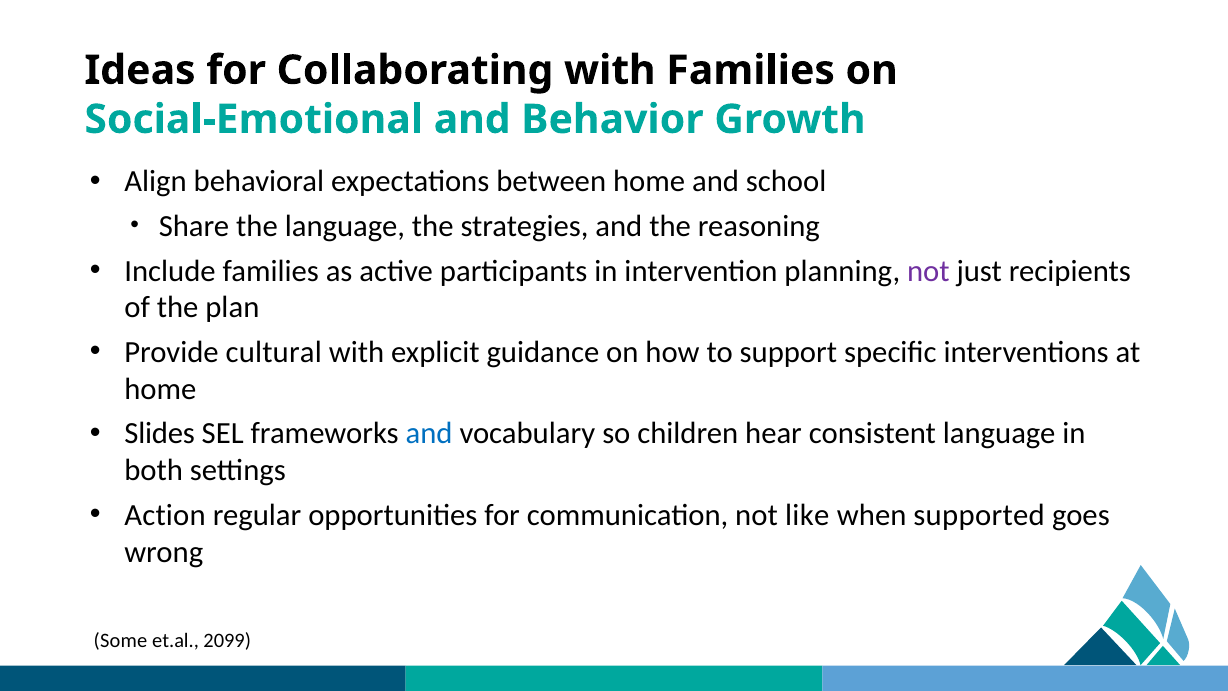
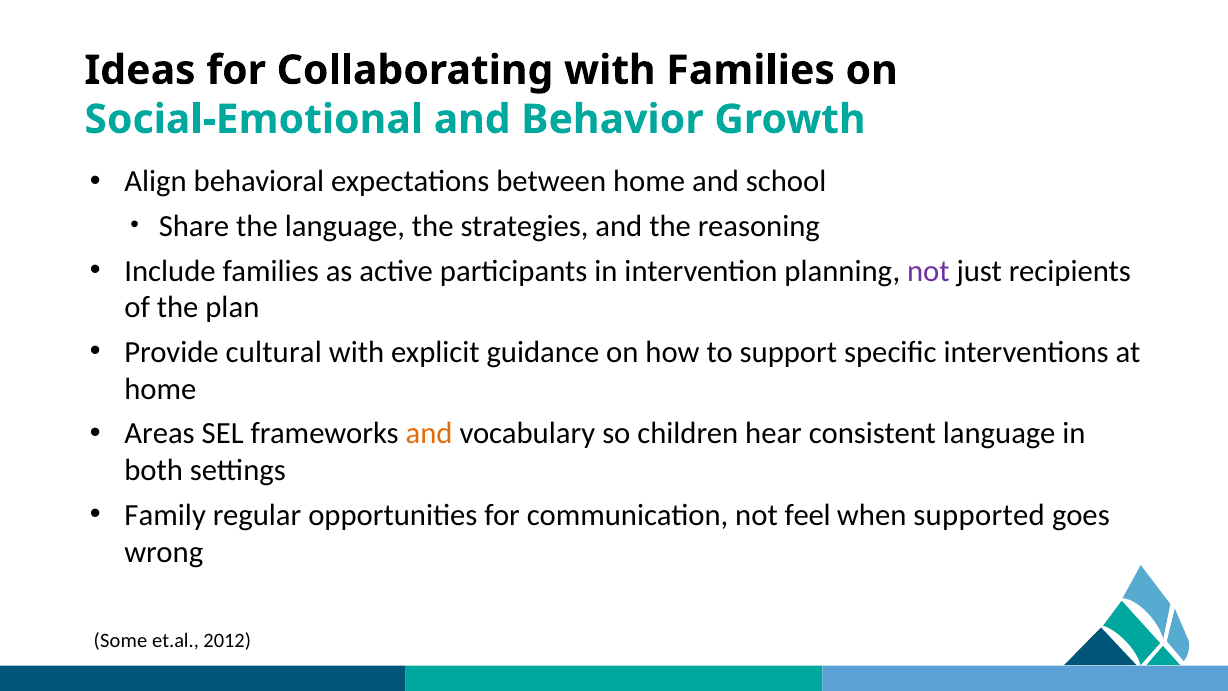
Slides: Slides -> Areas (160, 434)
and colour: blue -> orange (429, 434)
Action: Action -> Family (165, 515)
like: like -> feel (808, 515)
2099: 2099 -> 2012 (227, 640)
